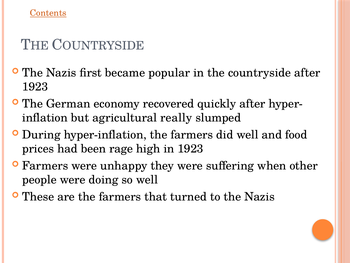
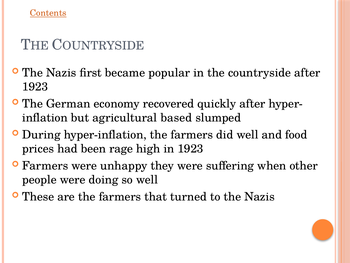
really: really -> based (176, 118)
